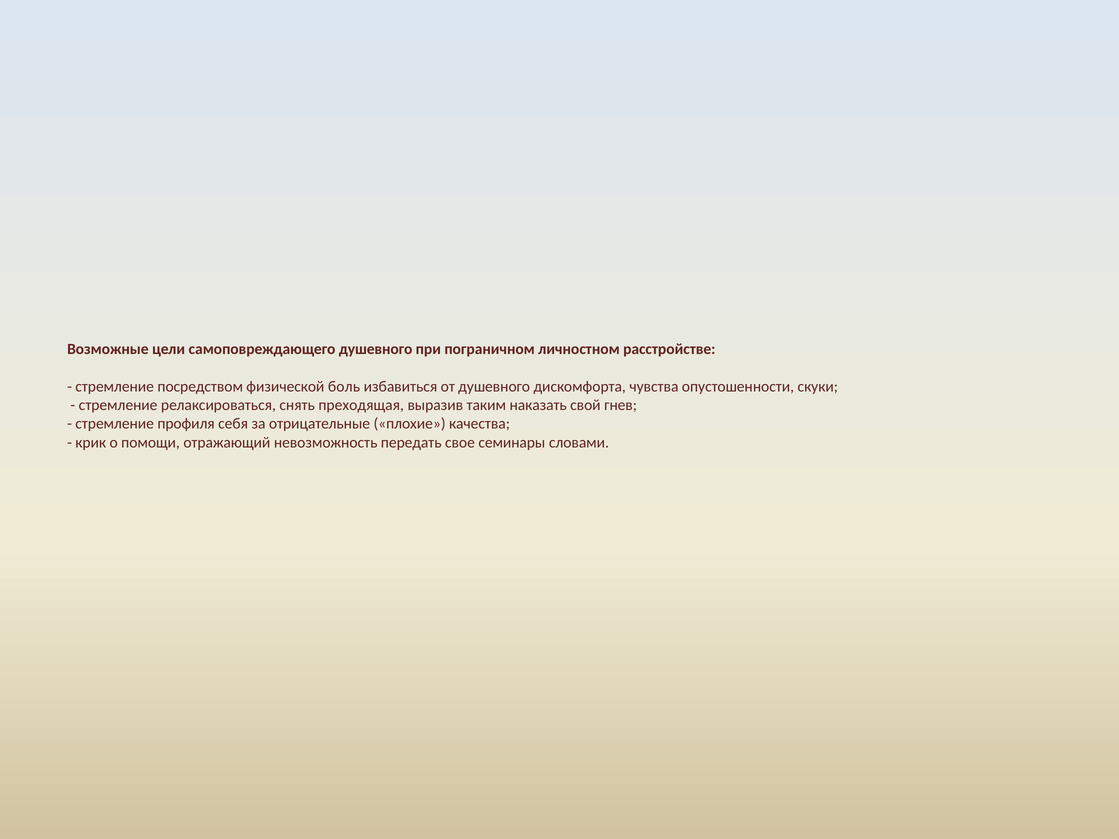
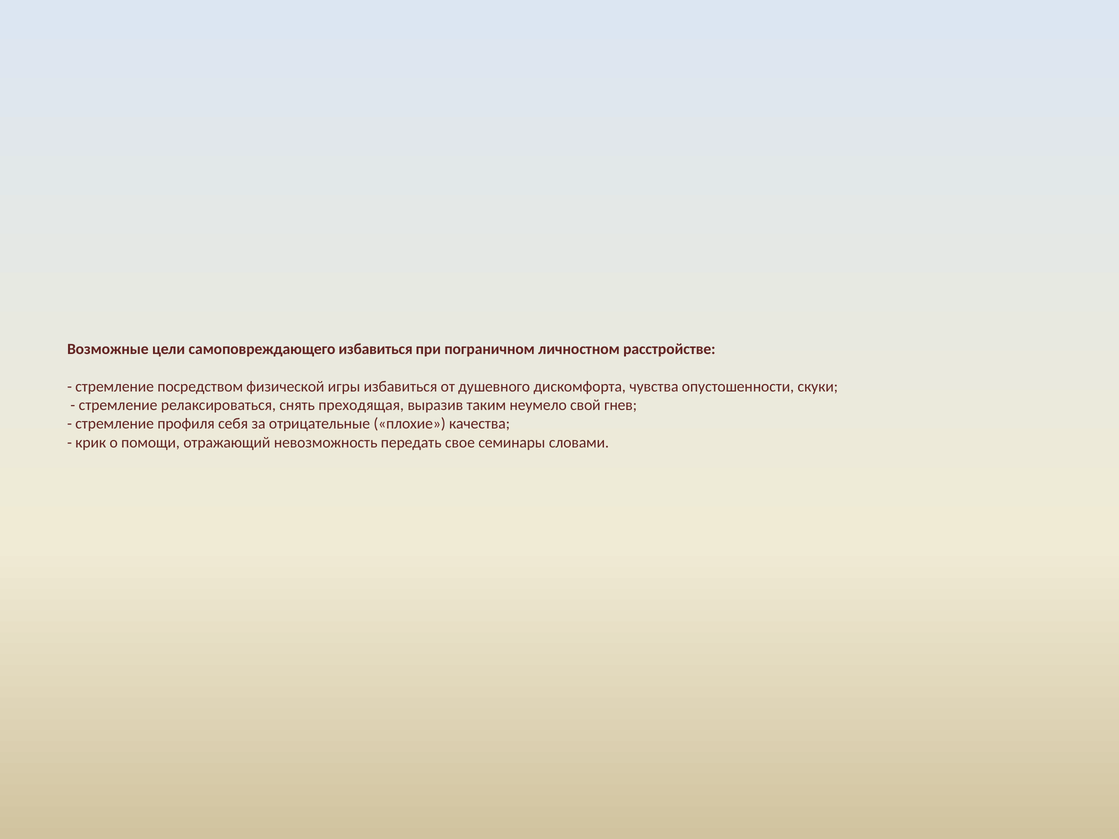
самоповреждающего душевного: душевного -> избавиться (376, 349)
боль: боль -> игры (344, 387)
наказать: наказать -> неумело (538, 405)
